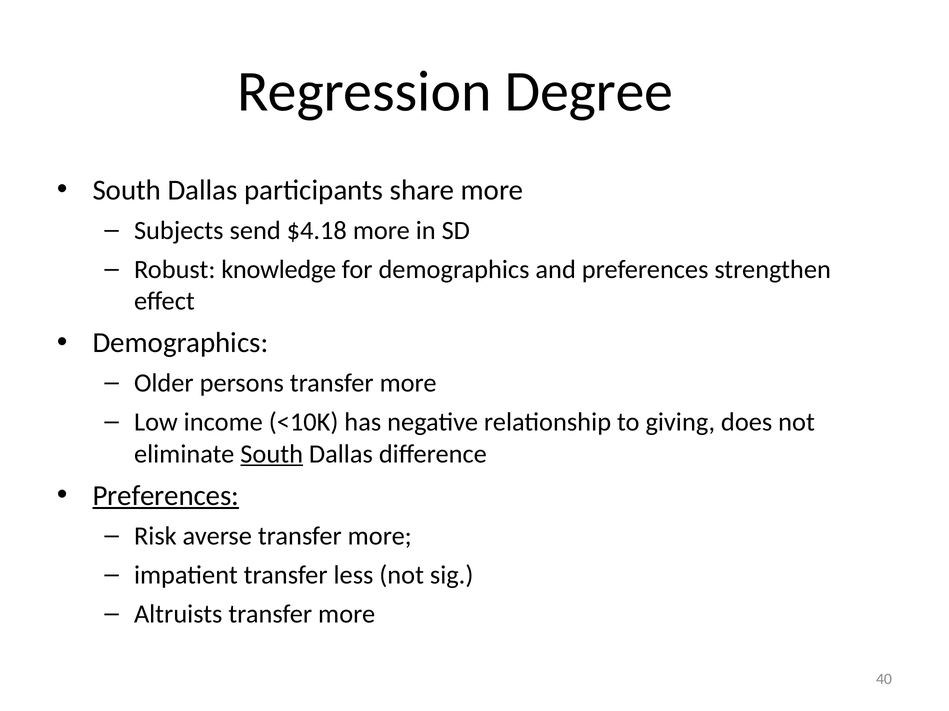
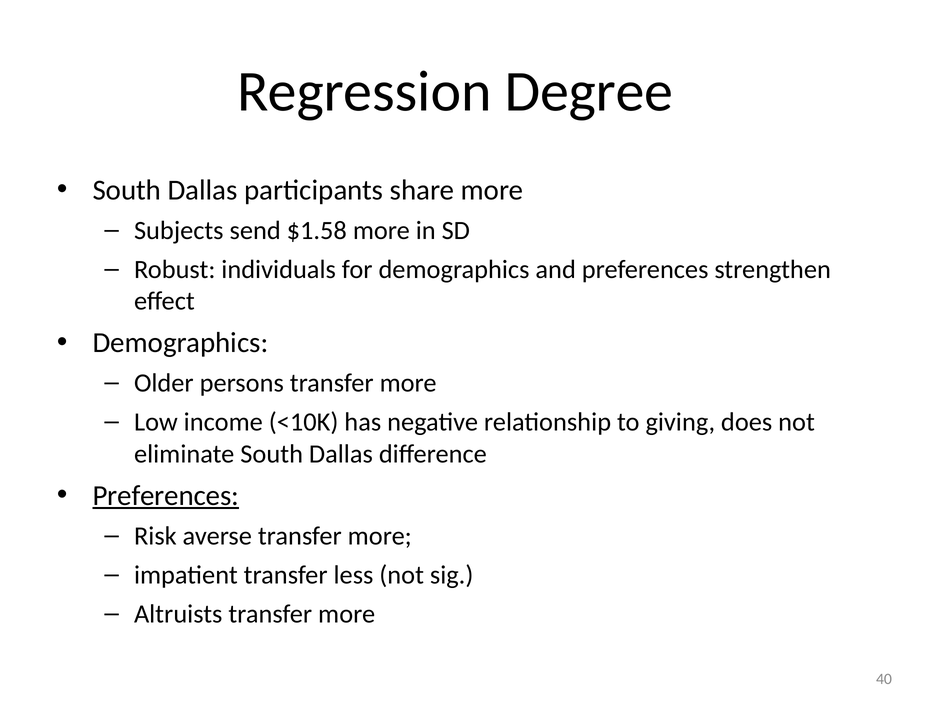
$4.18: $4.18 -> $1.58 (317, 231)
knowledge: knowledge -> individuals (279, 270)
South underline: present -> none (272, 454)
